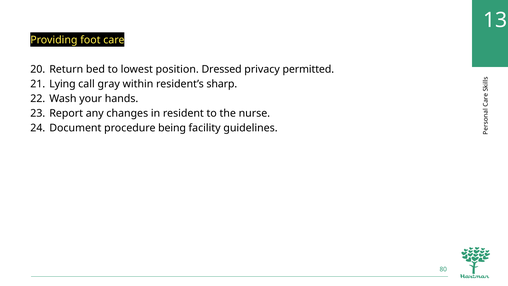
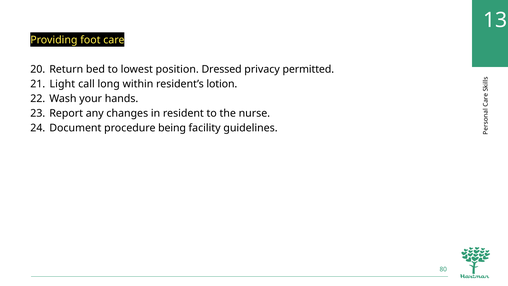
Lying: Lying -> Light (62, 84)
gray: gray -> long (109, 84)
sharp: sharp -> lotion (222, 84)
